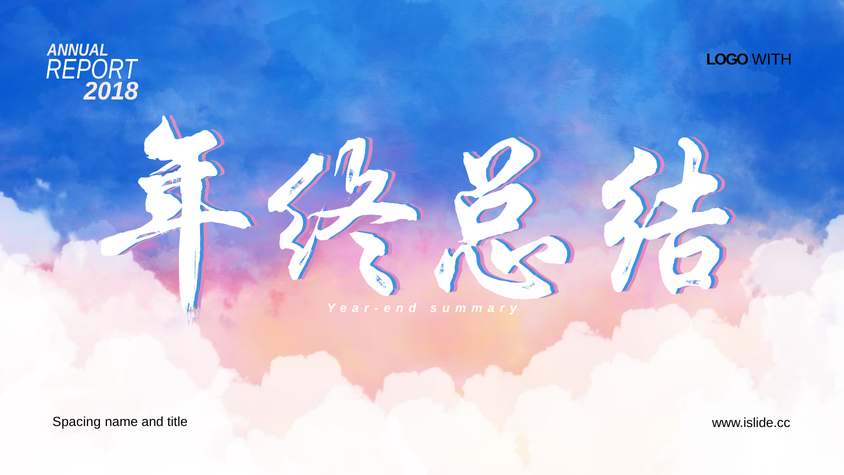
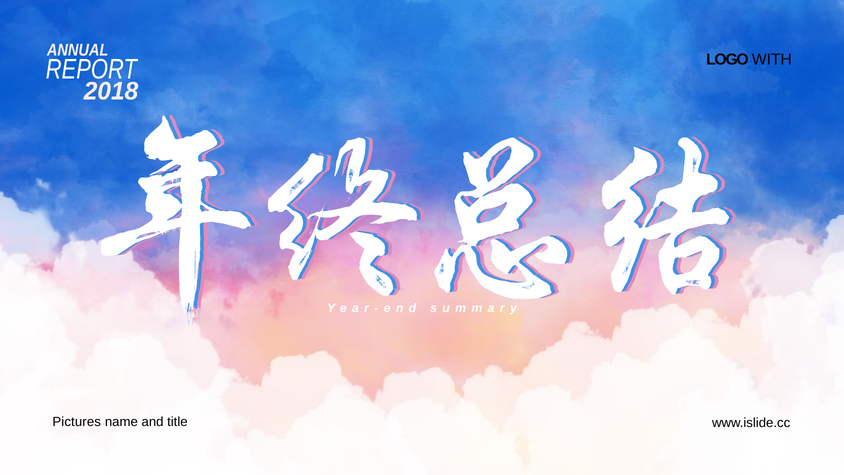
Spacing: Spacing -> Pictures (77, 422)
